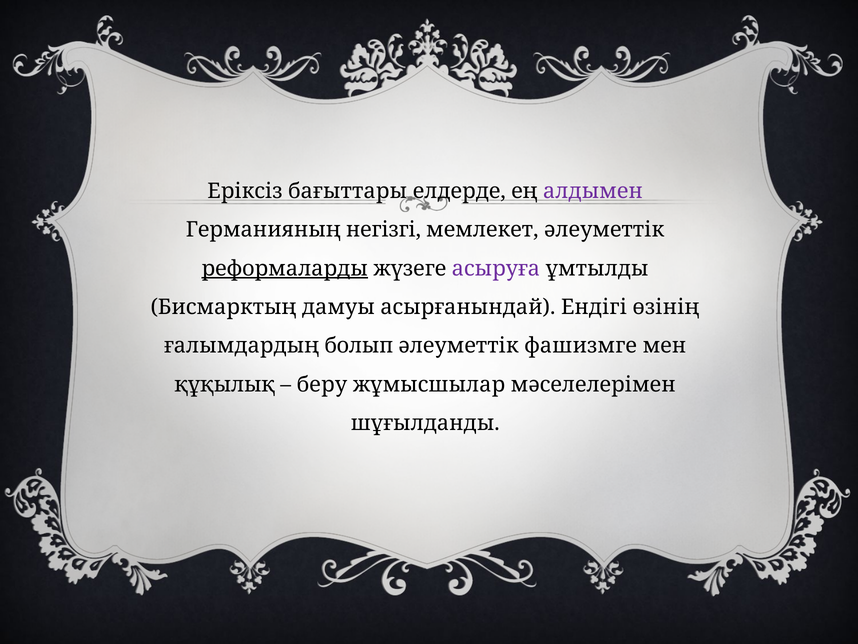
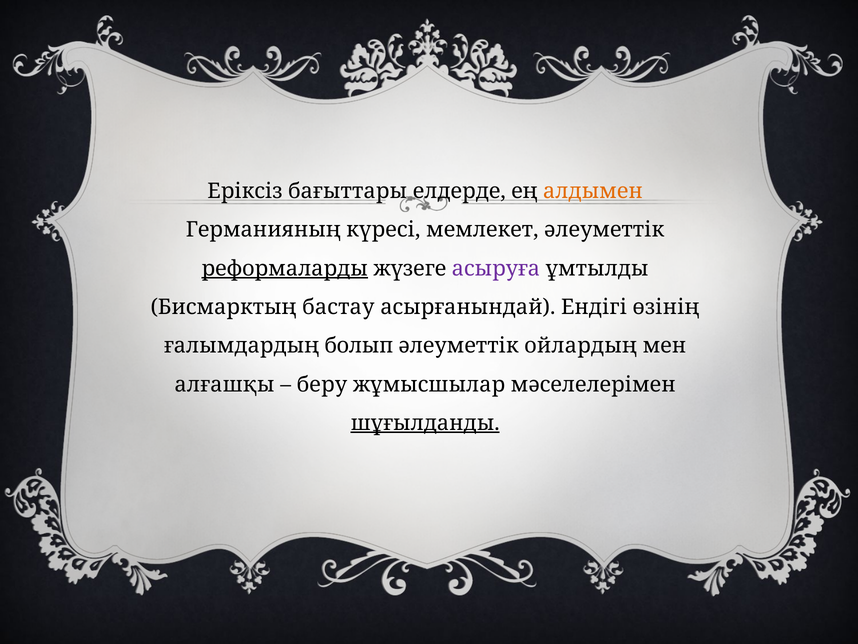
алдымен colour: purple -> orange (593, 191)
негізгі: негізгі -> күресі (383, 230)
дамуы: дамуы -> бастау (338, 307)
фашизмге: фашизмге -> ойлардың (581, 346)
құқылық: құқылық -> алғашқы (225, 384)
шұғылданды underline: none -> present (425, 423)
